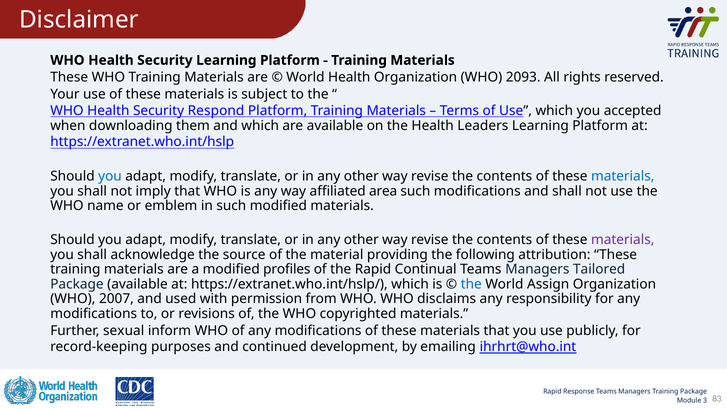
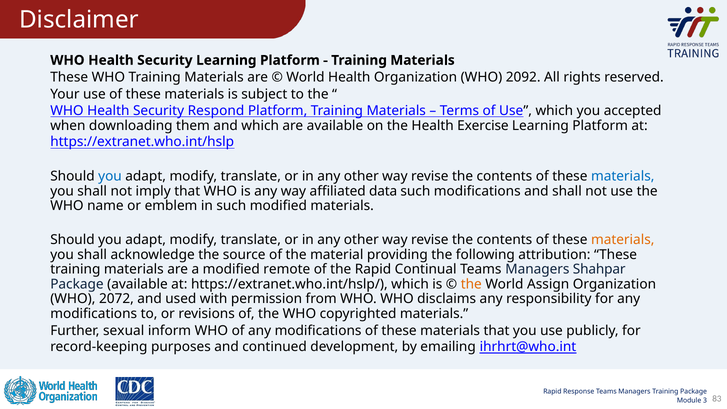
2093: 2093 -> 2092 (523, 77)
Leaders: Leaders -> Exercise (483, 126)
area: area -> data (383, 191)
materials colour: purple -> orange (623, 240)
profiles: profiles -> remote (287, 269)
Tailored: Tailored -> Shahpar (599, 269)
the colour: blue -> orange (471, 284)
2007: 2007 -> 2072 (116, 299)
